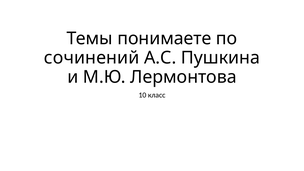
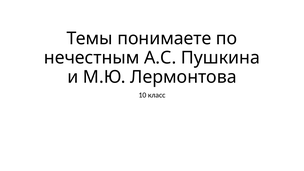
сочинений: сочинений -> нечестным (92, 58)
